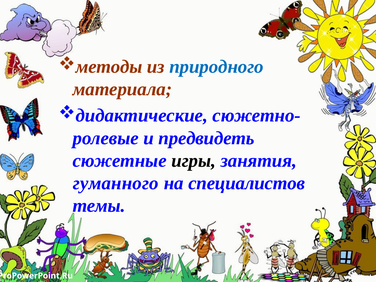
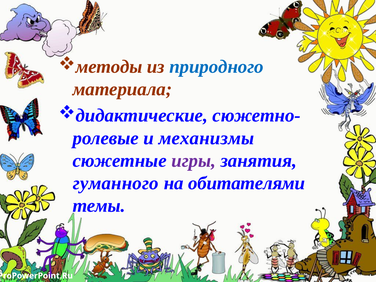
предвидеть: предвидеть -> механизмы (206, 138)
игры colour: black -> purple (194, 161)
специалистов: специалистов -> обитателями (247, 183)
